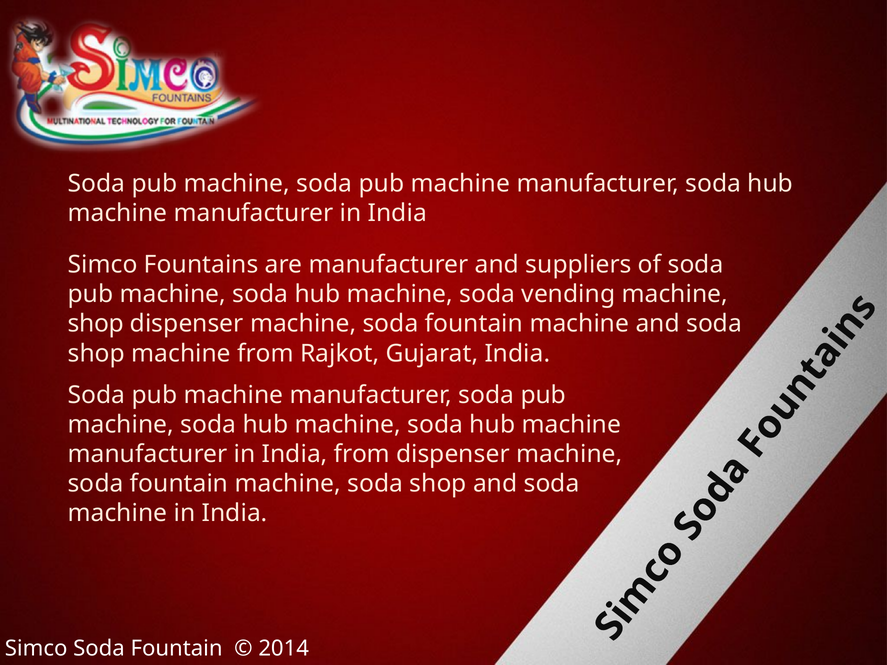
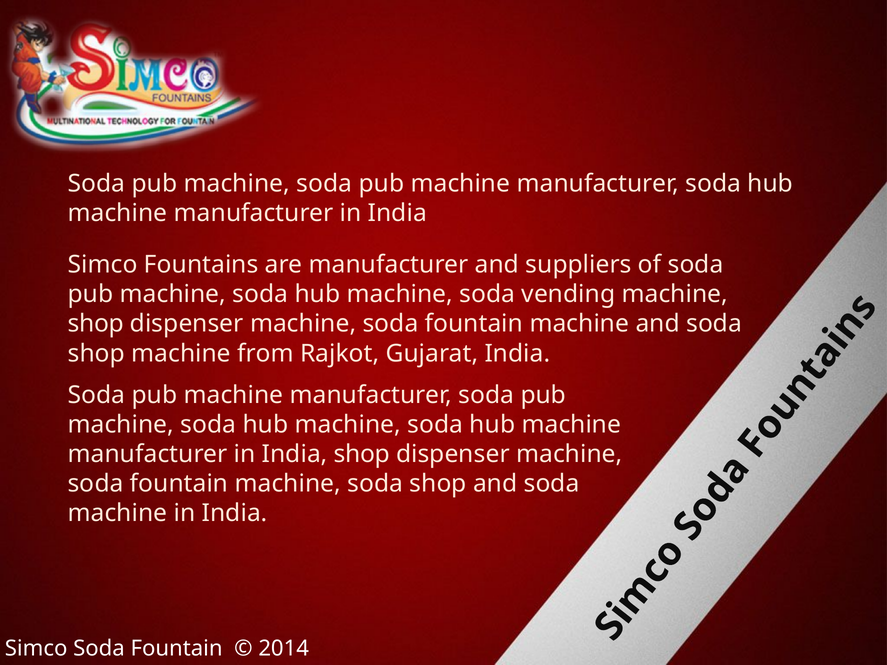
India from: from -> shop (362, 454)
